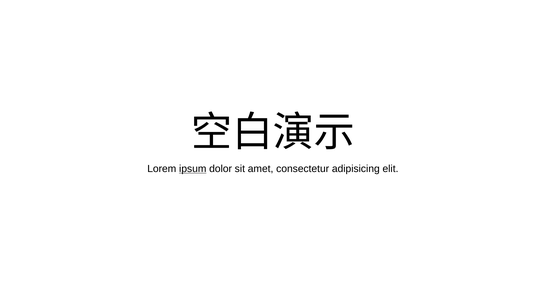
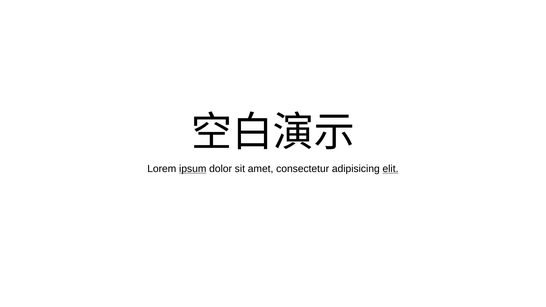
elit underline: none -> present (390, 169)
